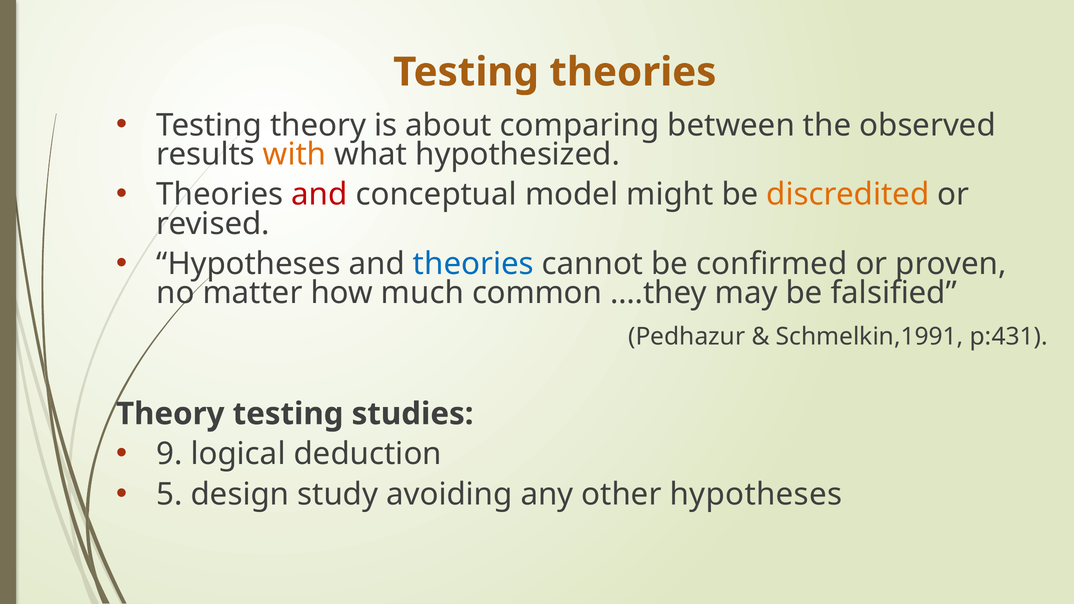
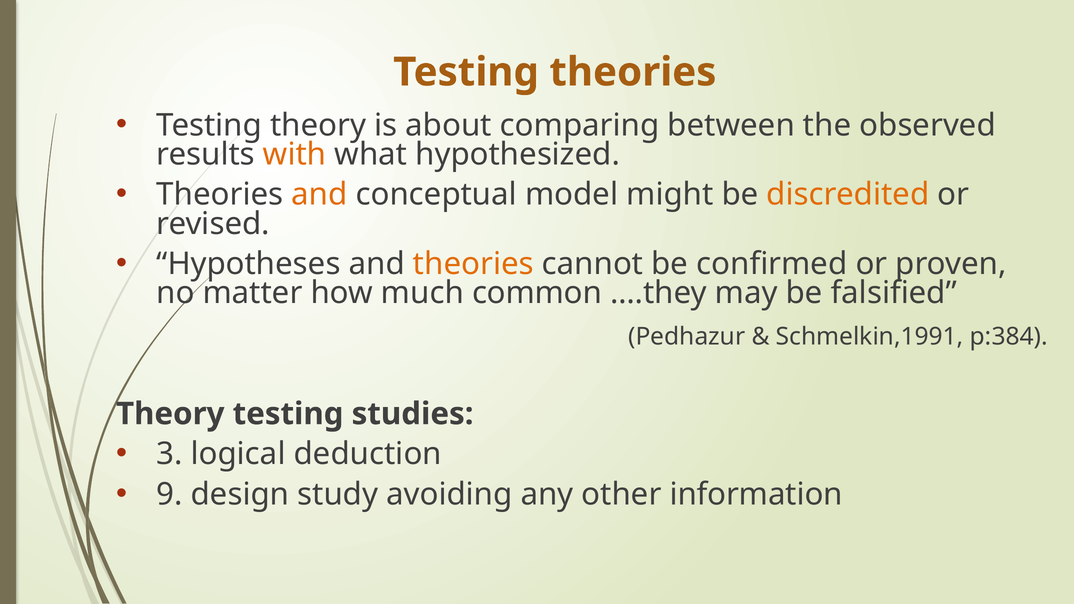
and colour: red -> orange (319, 195)
theories colour: blue -> orange (473, 264)
p:431: p:431 -> p:384 (1009, 337)
9: 9 -> 3 (170, 454)
5: 5 -> 9 (170, 494)
other hypotheses: hypotheses -> information (756, 494)
